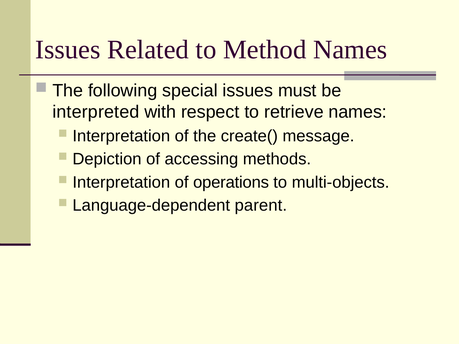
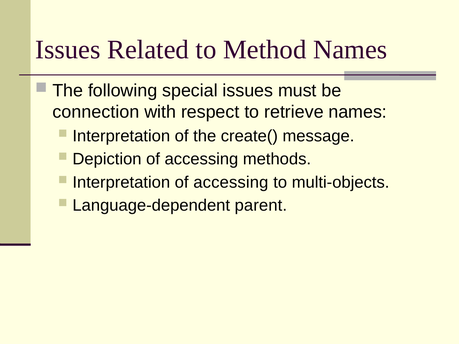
interpreted: interpreted -> connection (96, 112)
Interpretation of operations: operations -> accessing (231, 182)
